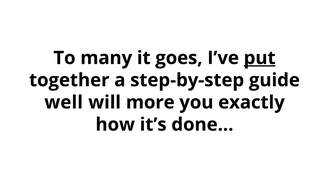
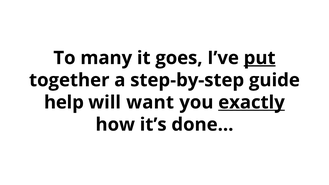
well: well -> help (64, 102)
more: more -> want (150, 102)
exactly underline: none -> present (252, 102)
